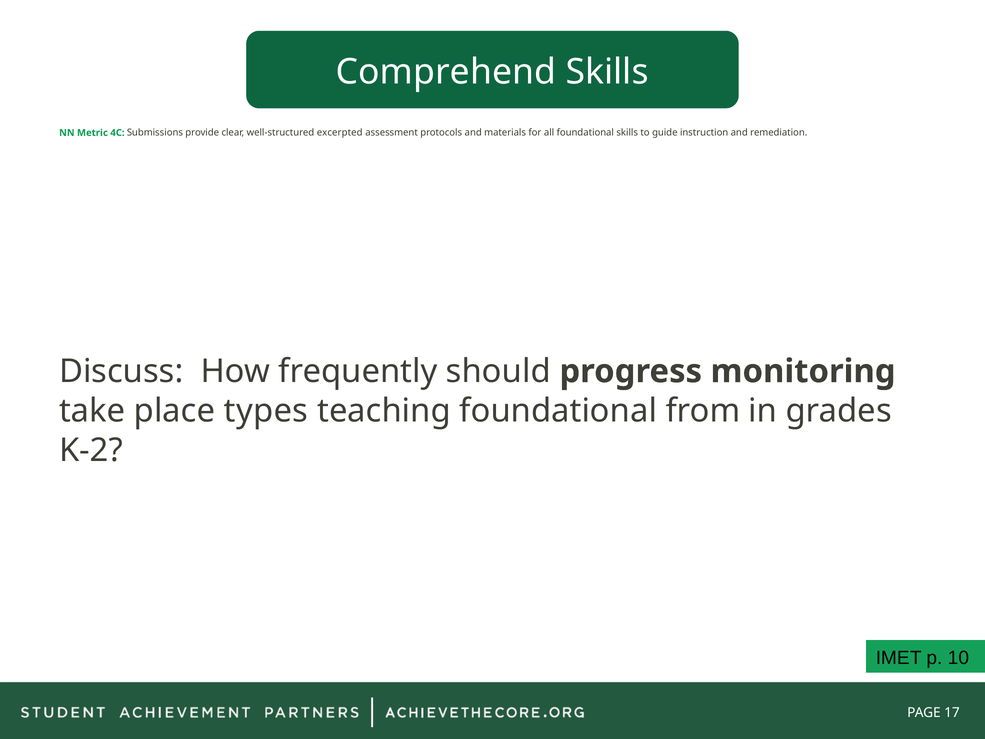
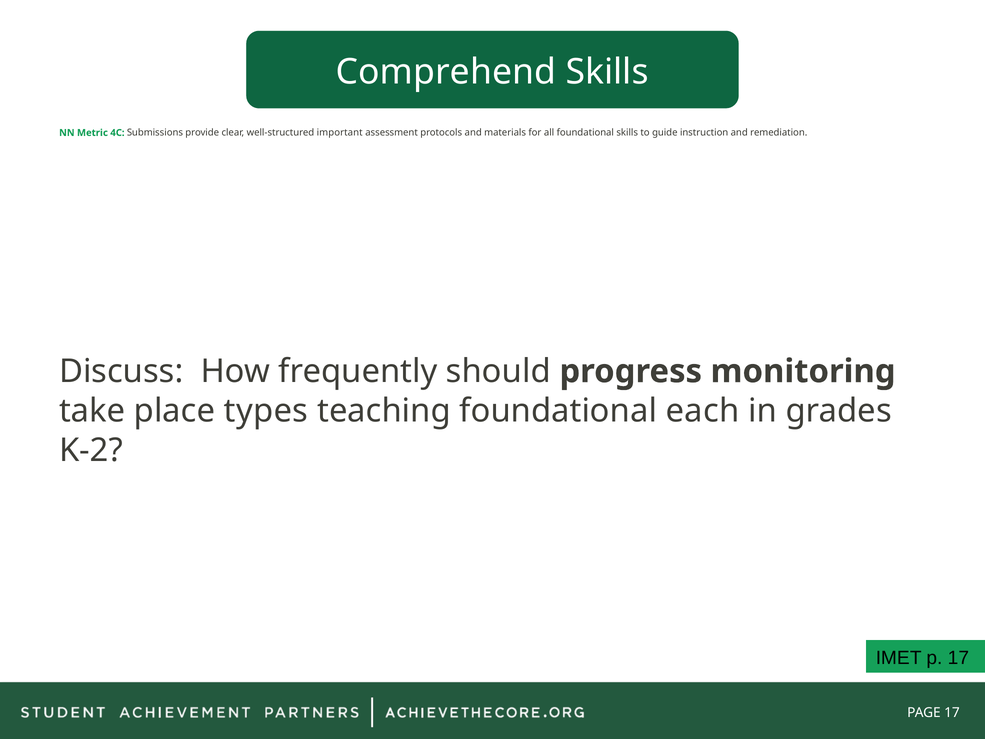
excerpted: excerpted -> important (340, 133)
from: from -> each (703, 411)
p 10: 10 -> 17 (958, 658)
